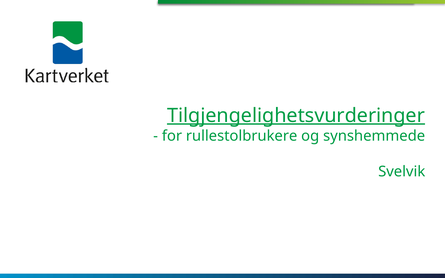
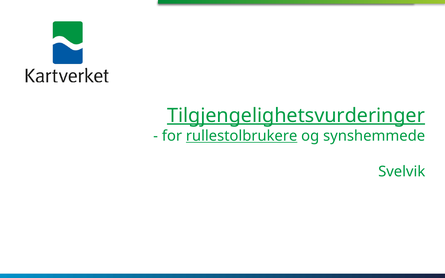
rullestolbrukere underline: none -> present (242, 136)
